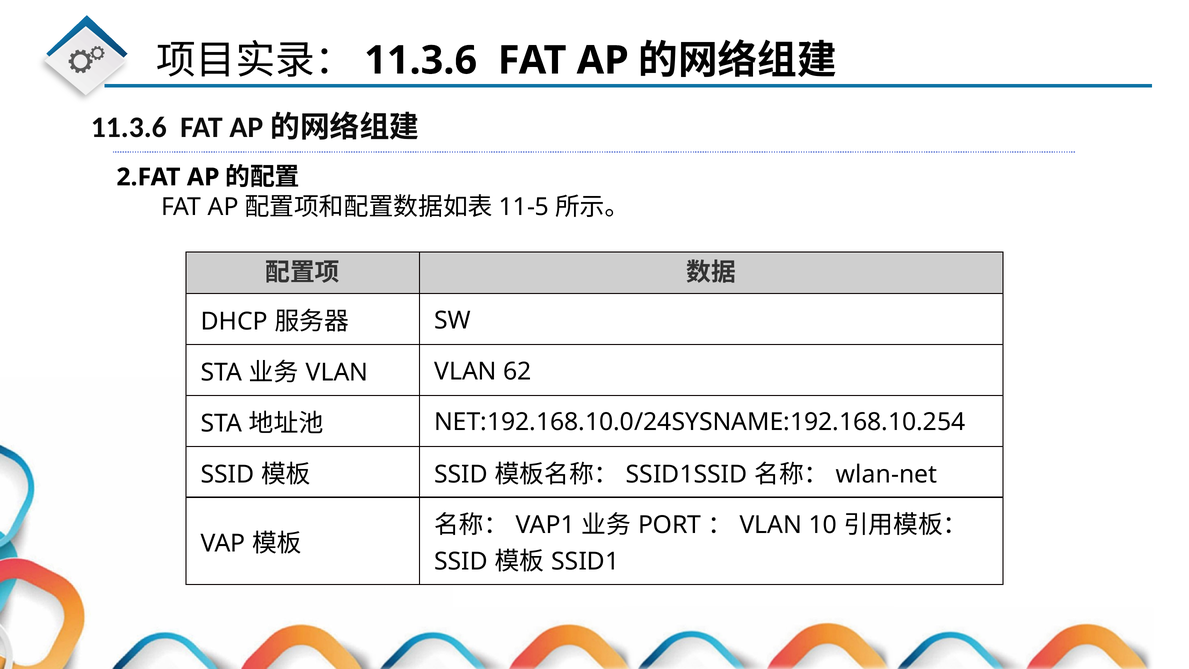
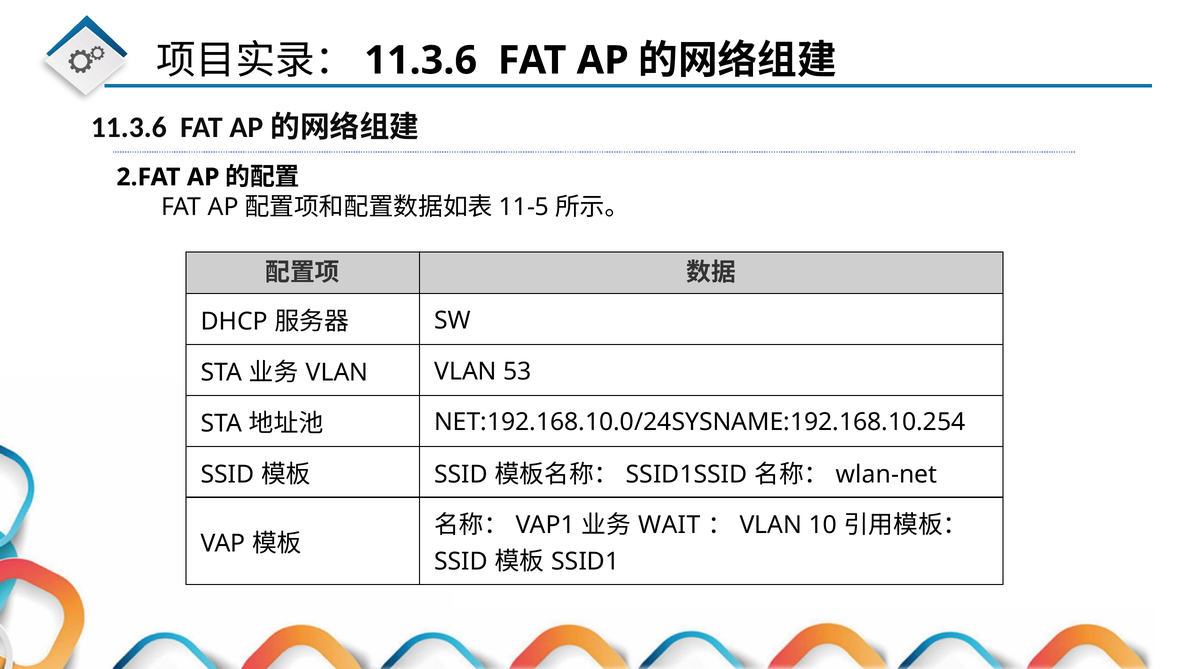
62: 62 -> 53 (517, 371)
PORT: PORT -> WAIT (669, 525)
